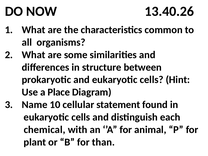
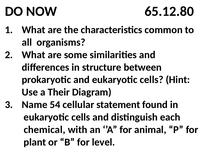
13.40.26: 13.40.26 -> 65.12.80 (169, 11)
Place: Place -> Their (59, 92)
10: 10 -> 54 (55, 105)
than: than -> level (103, 142)
